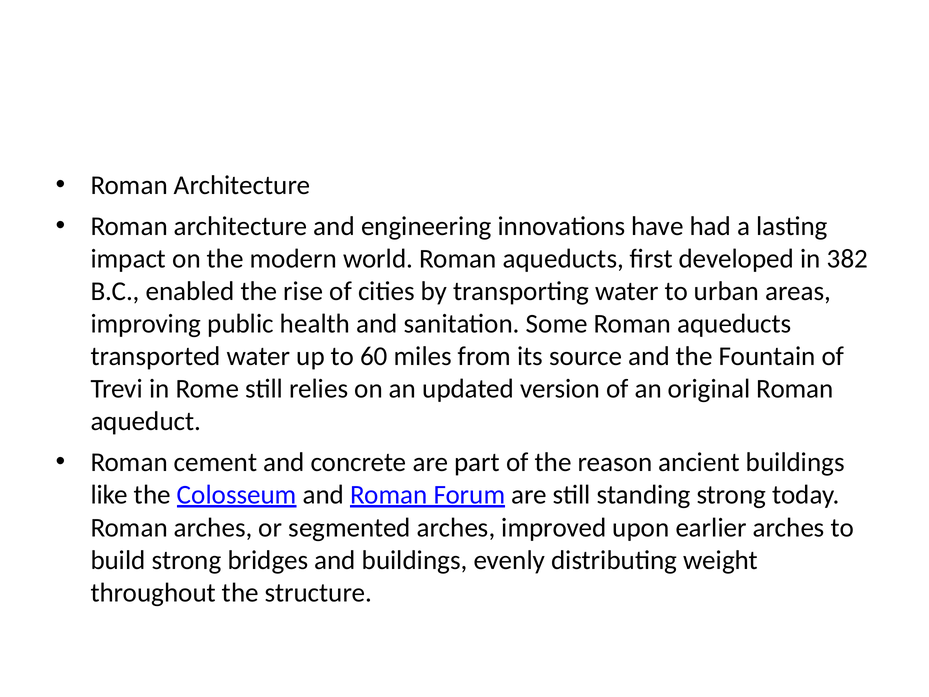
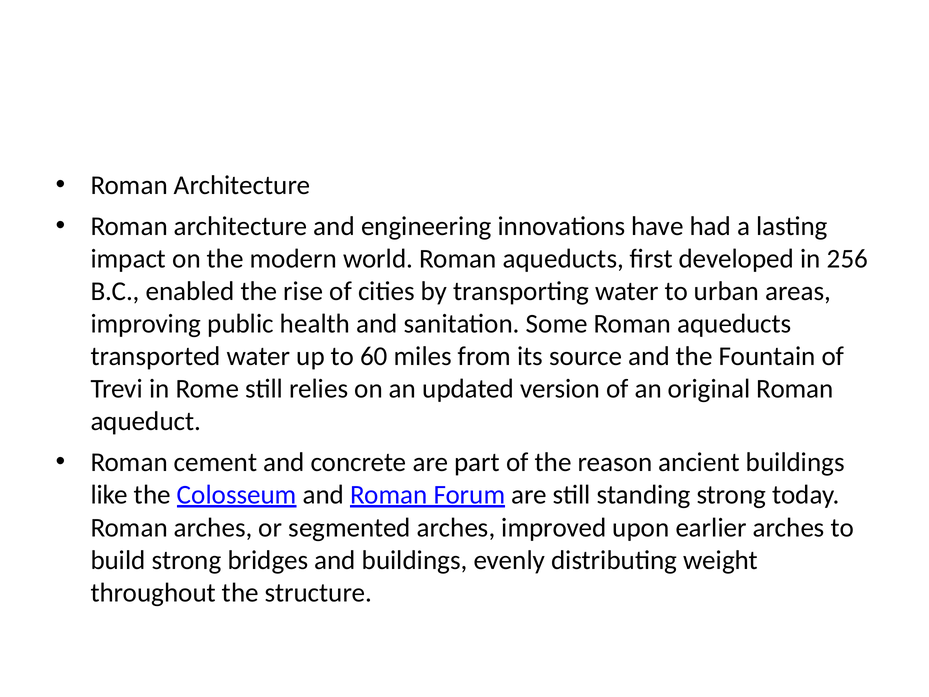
382: 382 -> 256 (847, 259)
